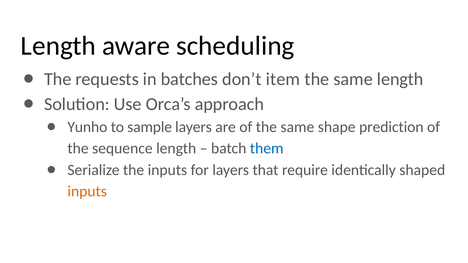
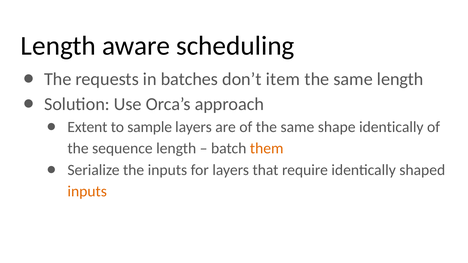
Yunho: Yunho -> Extent (87, 127)
shape prediction: prediction -> identically (391, 127)
them colour: blue -> orange (267, 149)
